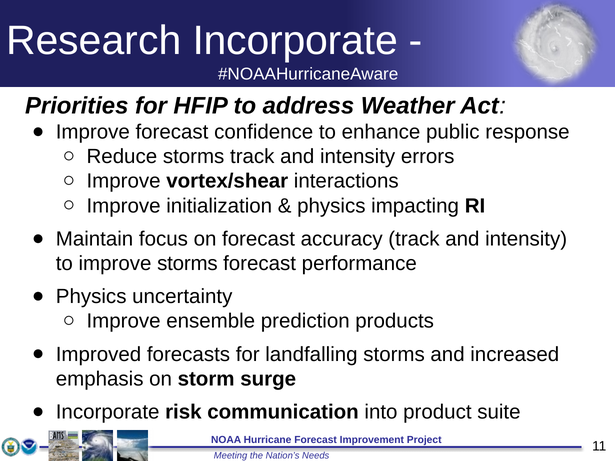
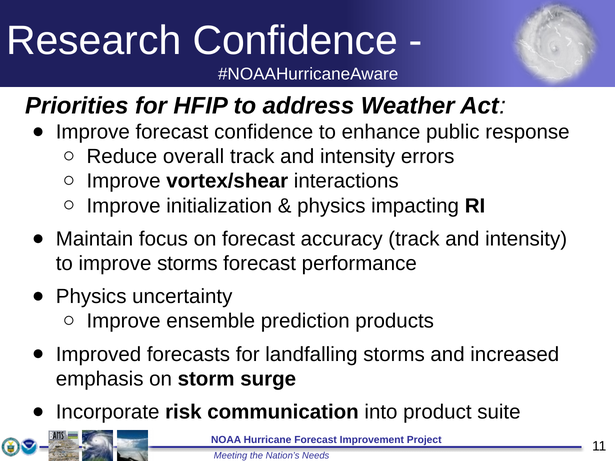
Research Incorporate: Incorporate -> Confidence (295, 41)
Reduce storms: storms -> overall (194, 157)
